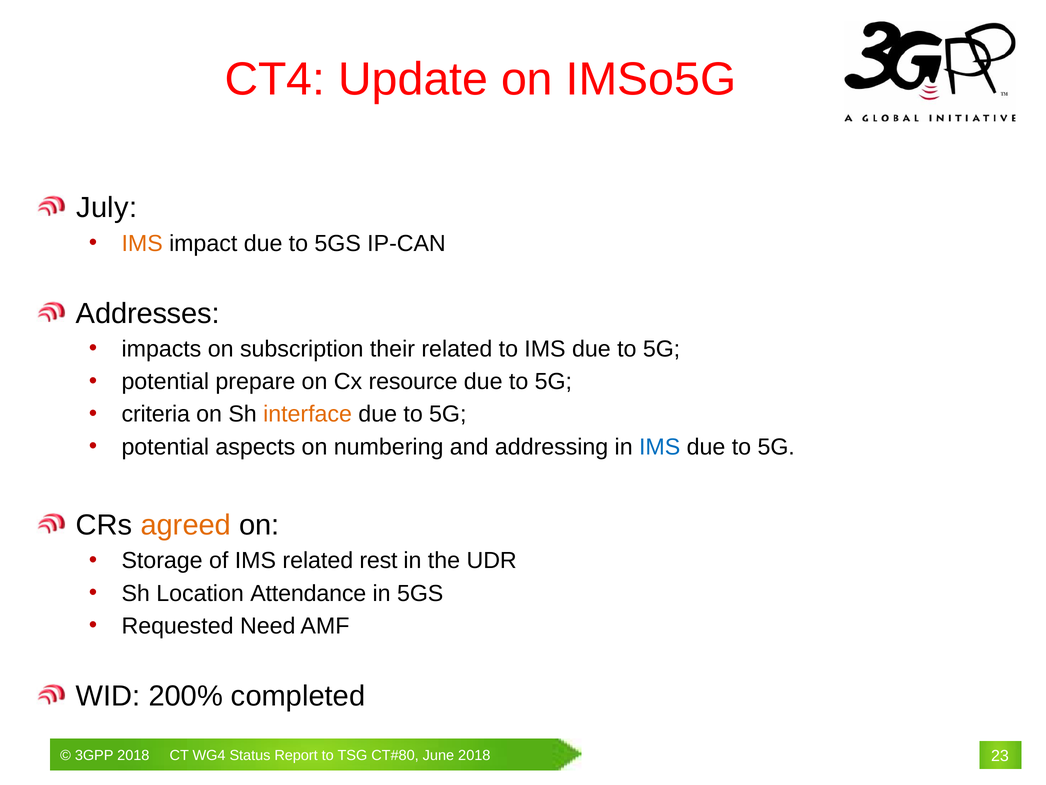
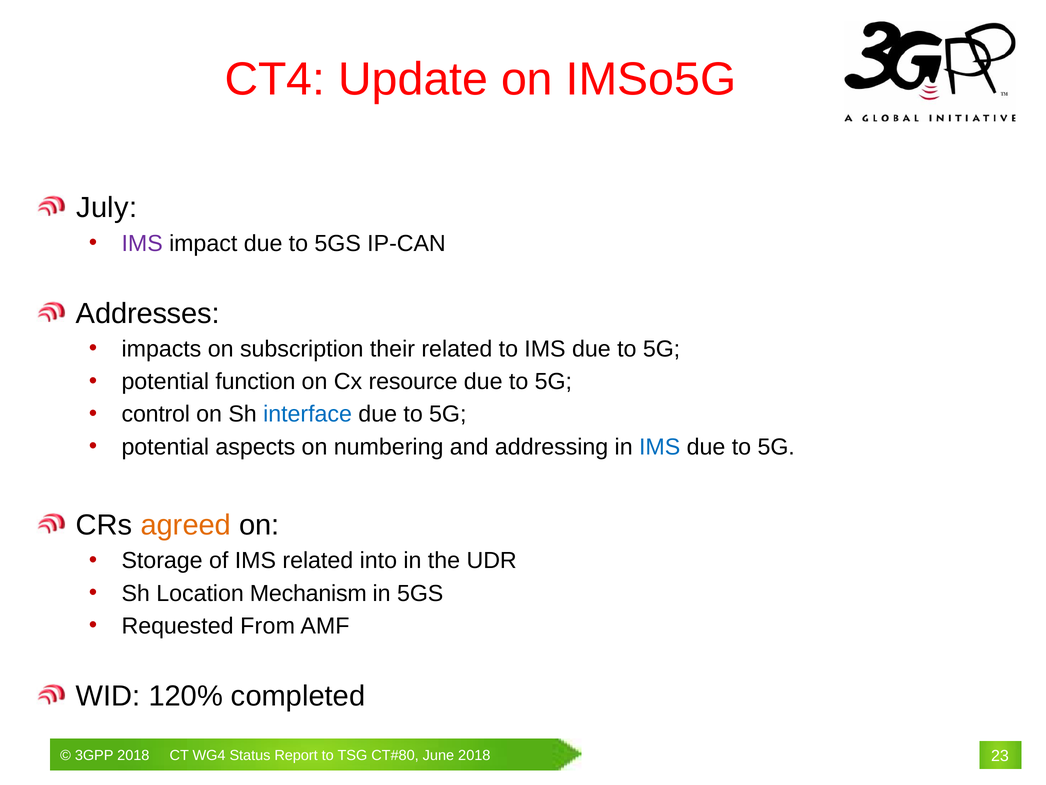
IMS colour: orange -> purple (142, 243)
prepare: prepare -> function (255, 381)
criteria: criteria -> control (156, 414)
interface colour: orange -> blue (308, 414)
rest: rest -> into (378, 560)
Attendance: Attendance -> Mechanism (308, 593)
Need: Need -> From (268, 626)
200%: 200% -> 120% (186, 696)
